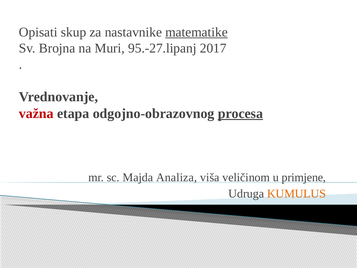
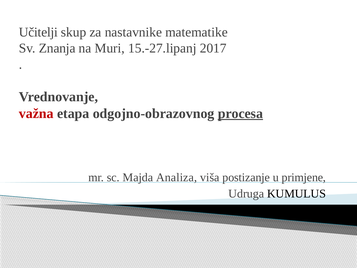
Opisati: Opisati -> Učitelji (38, 32)
matematike underline: present -> none (197, 32)
Brojna: Brojna -> Znanja (57, 48)
95.-27.lipanj: 95.-27.lipanj -> 15.-27.lipanj (162, 48)
veličinom: veličinom -> postizanje (246, 177)
KUMULUS colour: orange -> black (297, 194)
